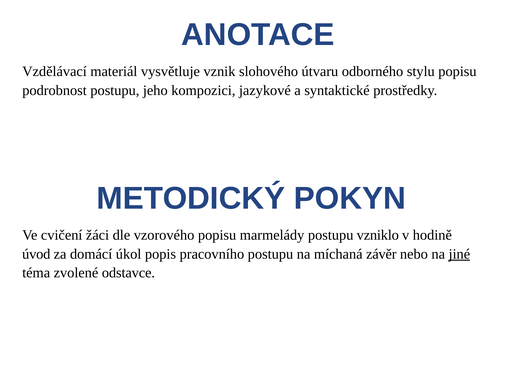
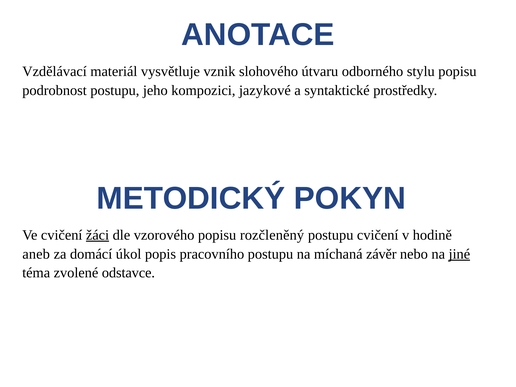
žáci underline: none -> present (98, 235)
marmelády: marmelády -> rozčleněný (272, 235)
postupu vzniklo: vzniklo -> cvičení (378, 235)
úvod: úvod -> aneb (36, 254)
